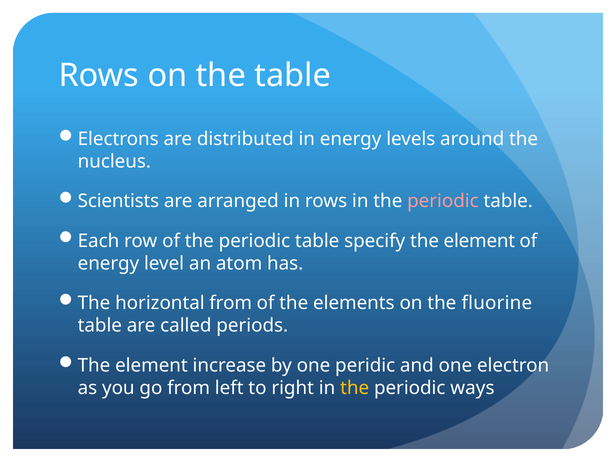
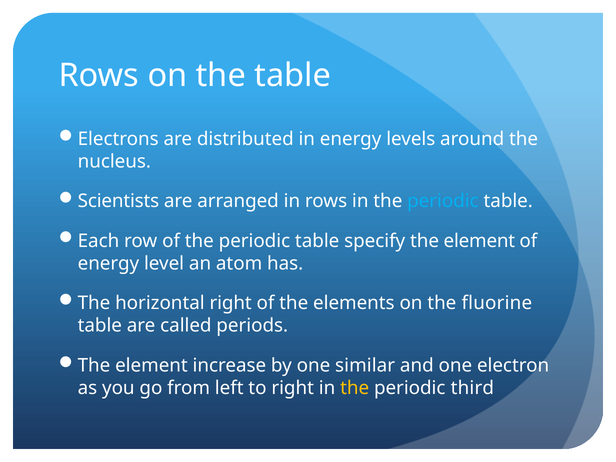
periodic colour: pink -> light blue (443, 201)
horizontal from: from -> right (231, 303)
peridic: peridic -> similar (365, 365)
ways: ways -> third (472, 388)
